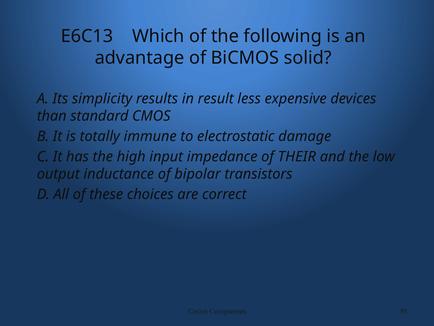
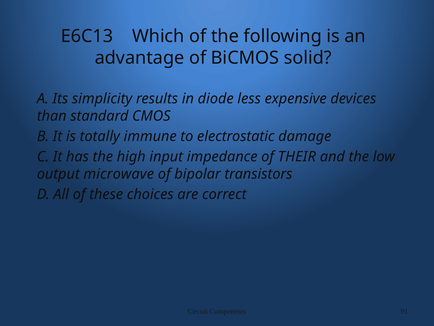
result: result -> diode (216, 99)
inductance: inductance -> microwave (119, 174)
